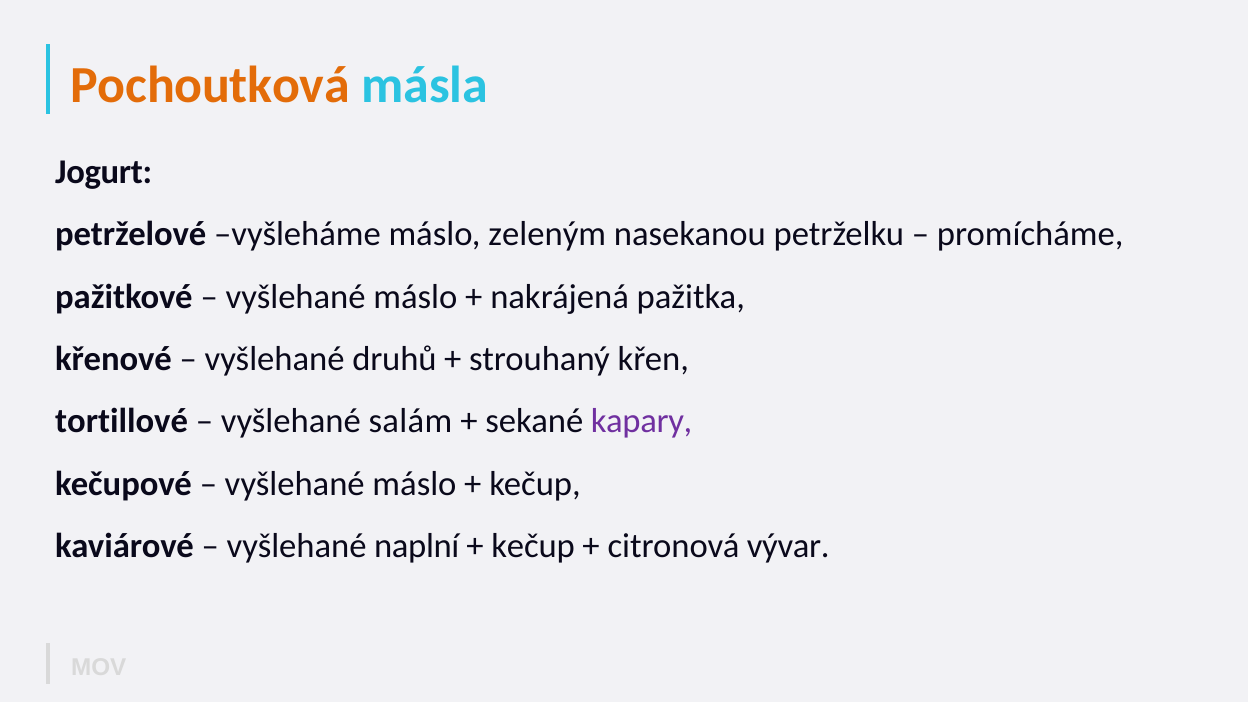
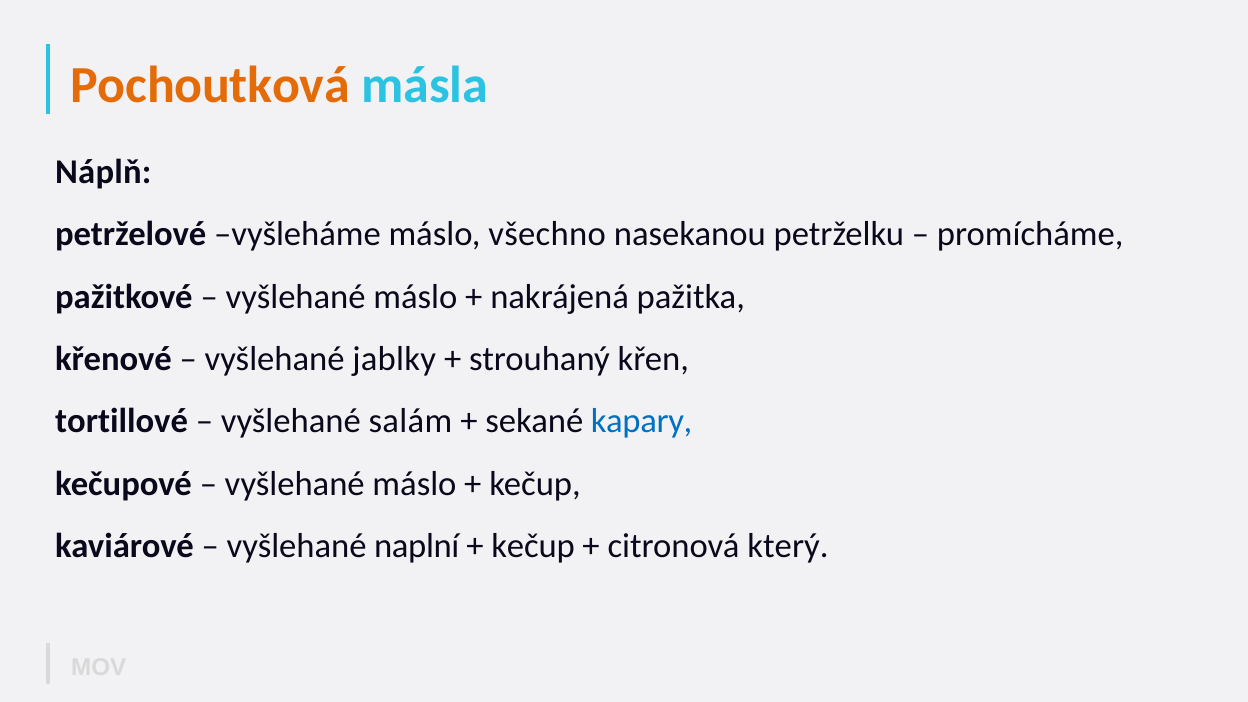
Jogurt: Jogurt -> Náplň (103, 172)
zeleným: zeleným -> všechno (547, 234)
druhů: druhů -> jablky (394, 359)
kapary colour: purple -> blue (642, 422)
vývar: vývar -> který (788, 546)
